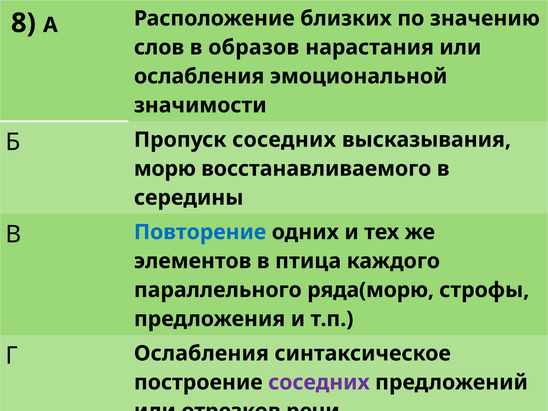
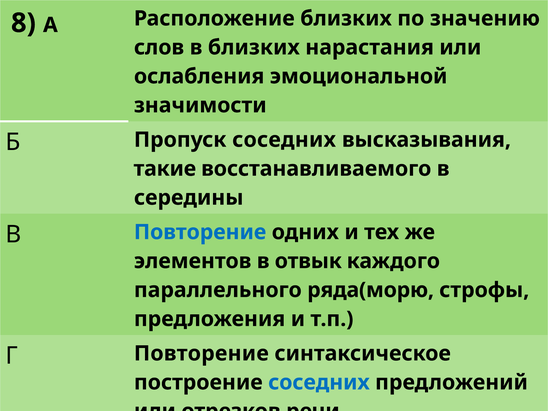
в образов: образов -> близких (254, 47)
морю: морю -> такие (165, 169)
птица: птица -> отвык (308, 261)
Г Ослабления: Ослабления -> Повторение (201, 353)
соседних colour: purple -> blue (319, 382)
